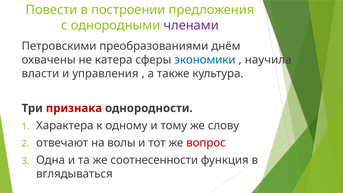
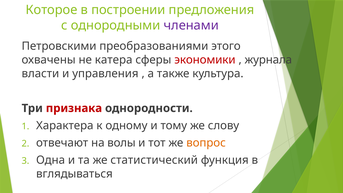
Повести: Повести -> Которое (51, 10)
днём: днём -> этого (226, 46)
экономики colour: blue -> red (205, 60)
научила: научила -> журнала (268, 60)
вопрос colour: red -> orange (206, 143)
соотнесенности: соотнесенности -> статистический (154, 160)
